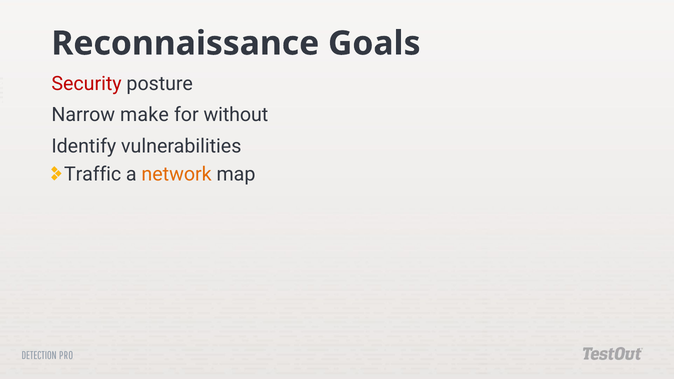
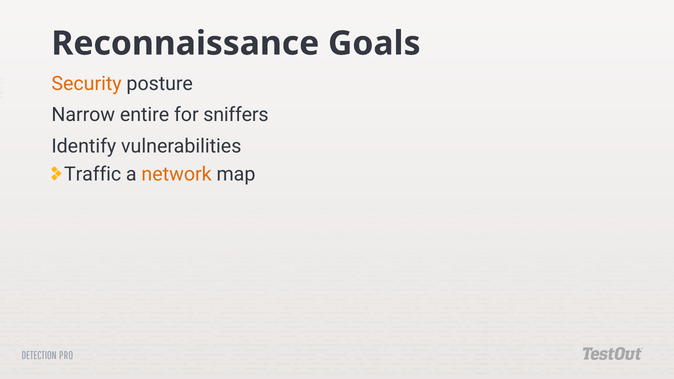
Security colour: red -> orange (87, 84)
make: make -> entire (145, 115)
without: without -> sniffers (236, 115)
